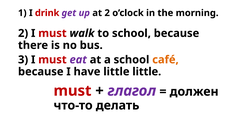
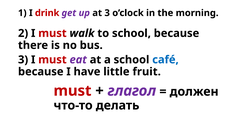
at 2: 2 -> 3 (107, 13)
café colour: orange -> blue (165, 60)
little little: little -> fruit (147, 72)
